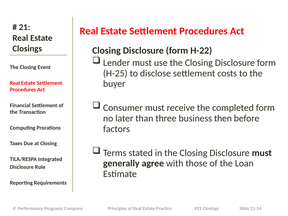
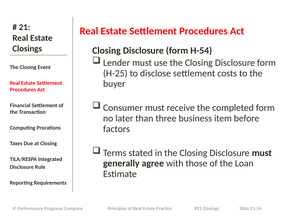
H-22: H-22 -> H-54 (201, 50)
then: then -> item (223, 118)
